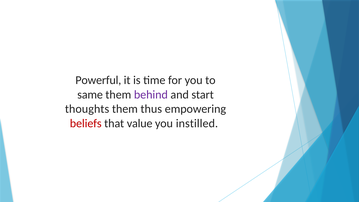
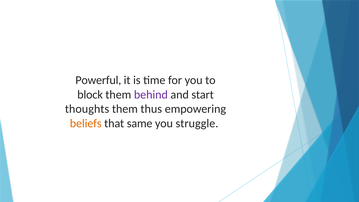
same: same -> block (90, 95)
beliefs colour: red -> orange (86, 123)
value: value -> same (140, 123)
instilled: instilled -> struggle (197, 123)
